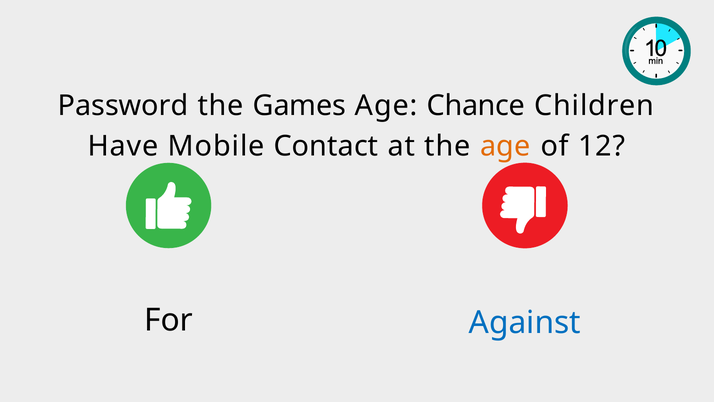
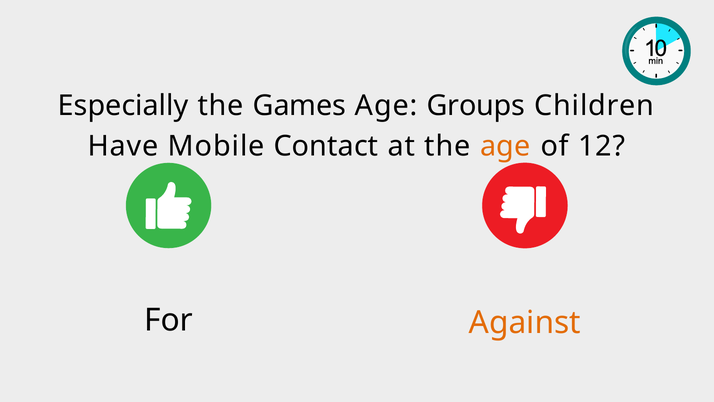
Password: Password -> Especially (123, 106)
Chance: Chance -> Groups (476, 106)
Against colour: blue -> orange (525, 323)
